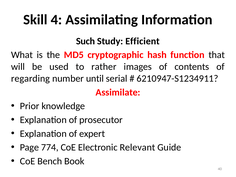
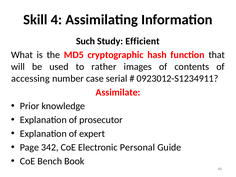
regarding: regarding -> accessing (30, 79)
until: until -> case (95, 79)
6210947-S1234911: 6210947-S1234911 -> 0923012-S1234911 (177, 79)
774: 774 -> 342 (50, 147)
Relevant: Relevant -> Personal (137, 147)
